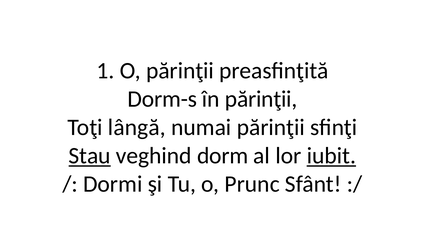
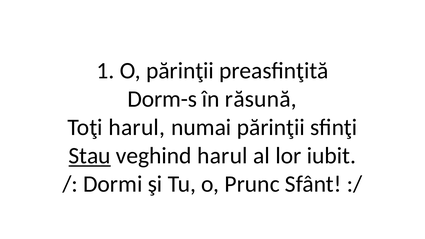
în părinţii: părinţii -> răsună (261, 99)
Toţi lângă: lângă -> harul (137, 128)
veghind dorm: dorm -> harul (222, 156)
iubit underline: present -> none (331, 156)
